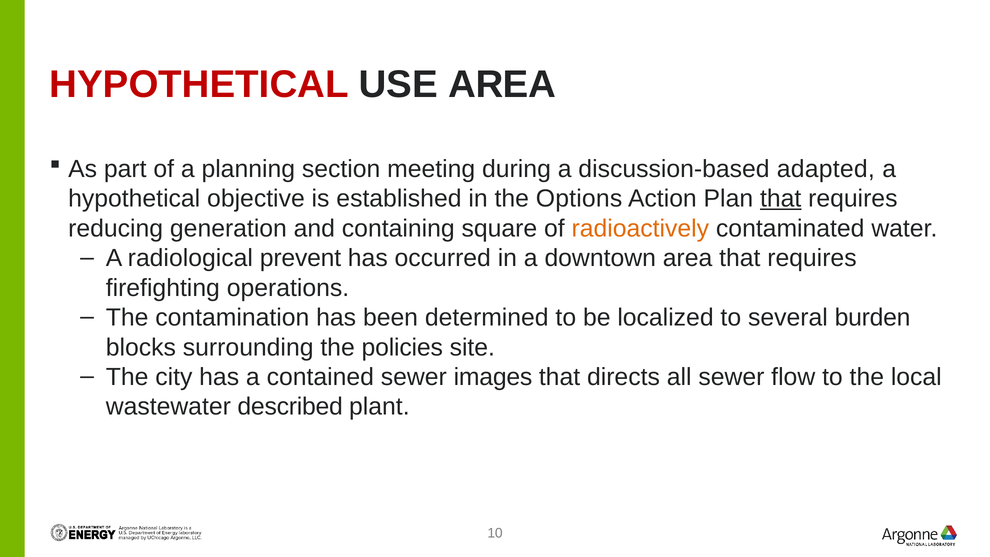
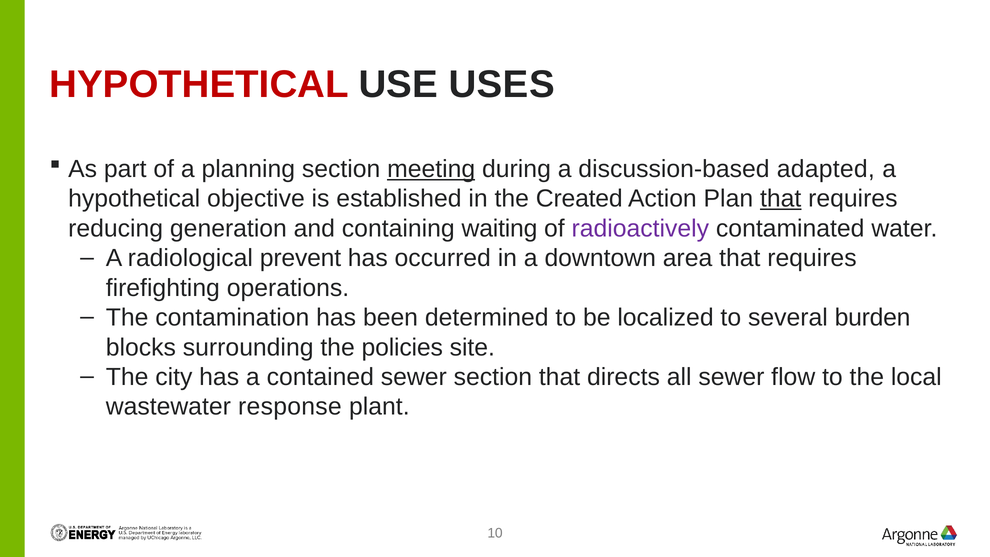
USE AREA: AREA -> USES (502, 85)
meeting underline: none -> present (431, 169)
Options: Options -> Created (579, 199)
square: square -> waiting (500, 228)
radioactively colour: orange -> purple (640, 228)
sewer images: images -> section (493, 377)
described: described -> response (290, 407)
